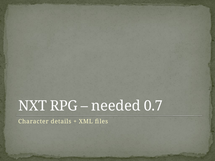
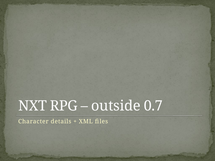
needed: needed -> outside (116, 106)
